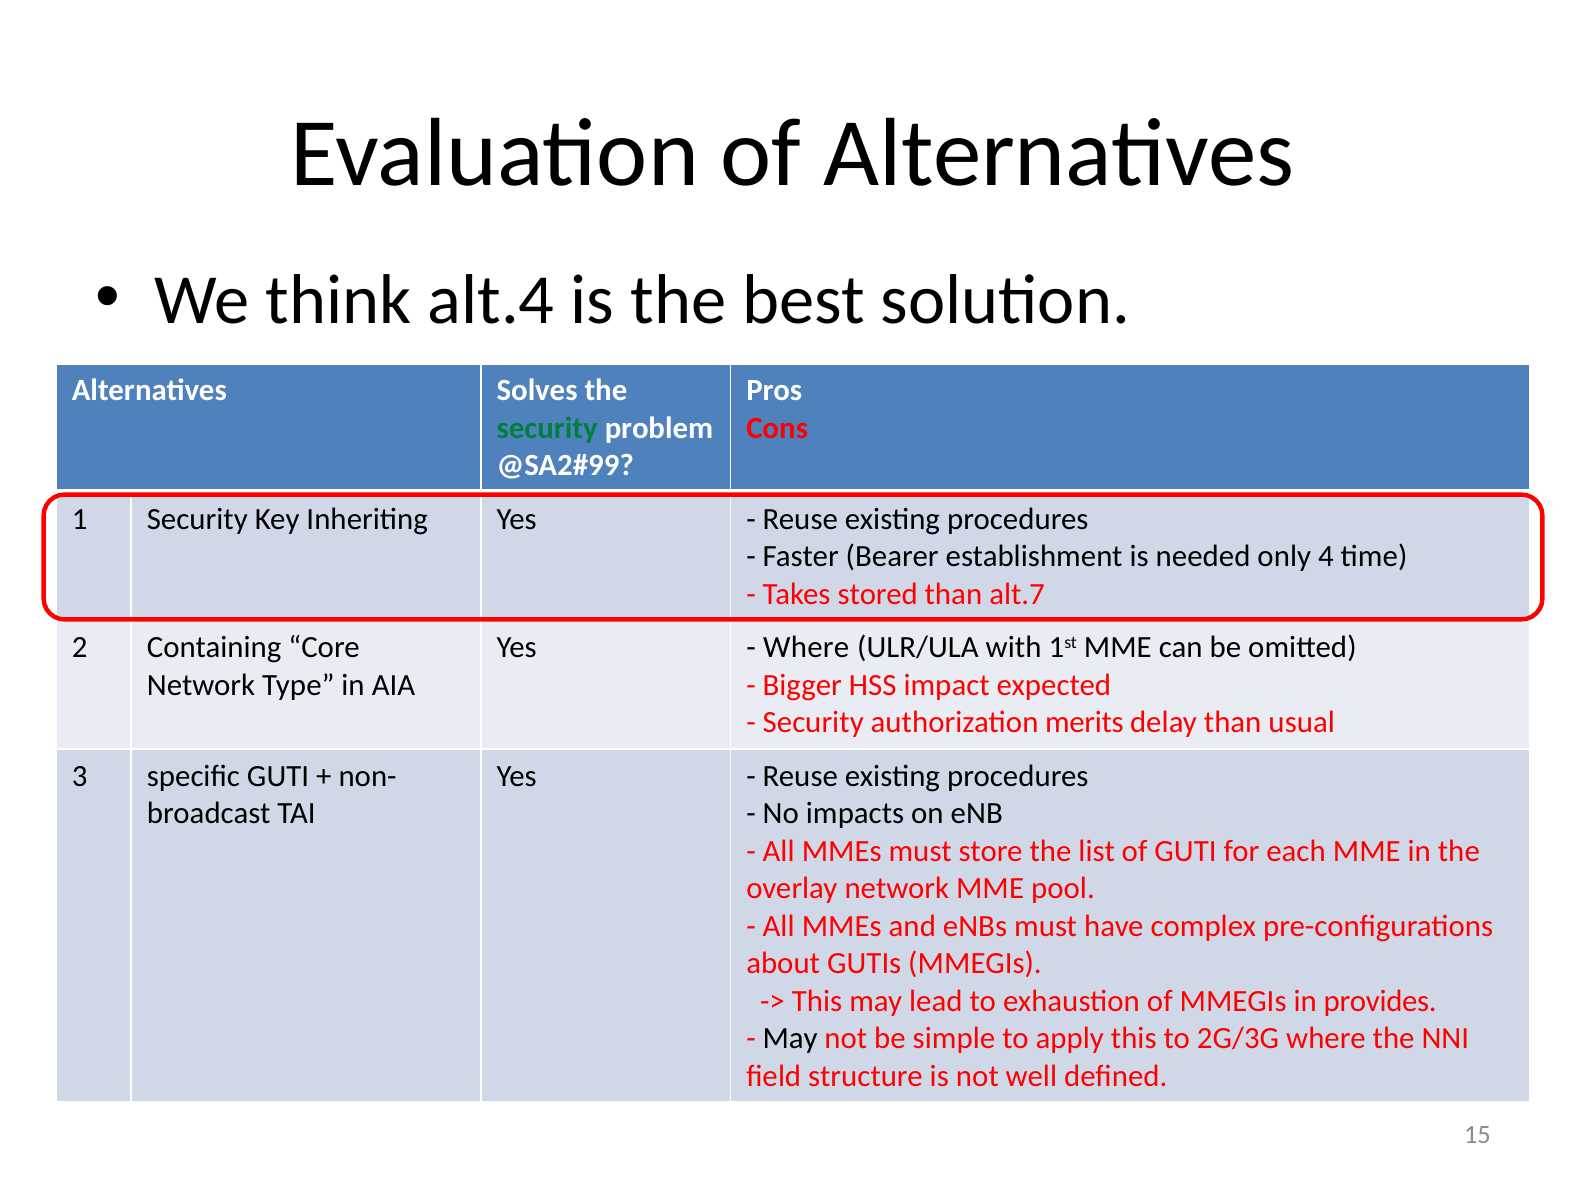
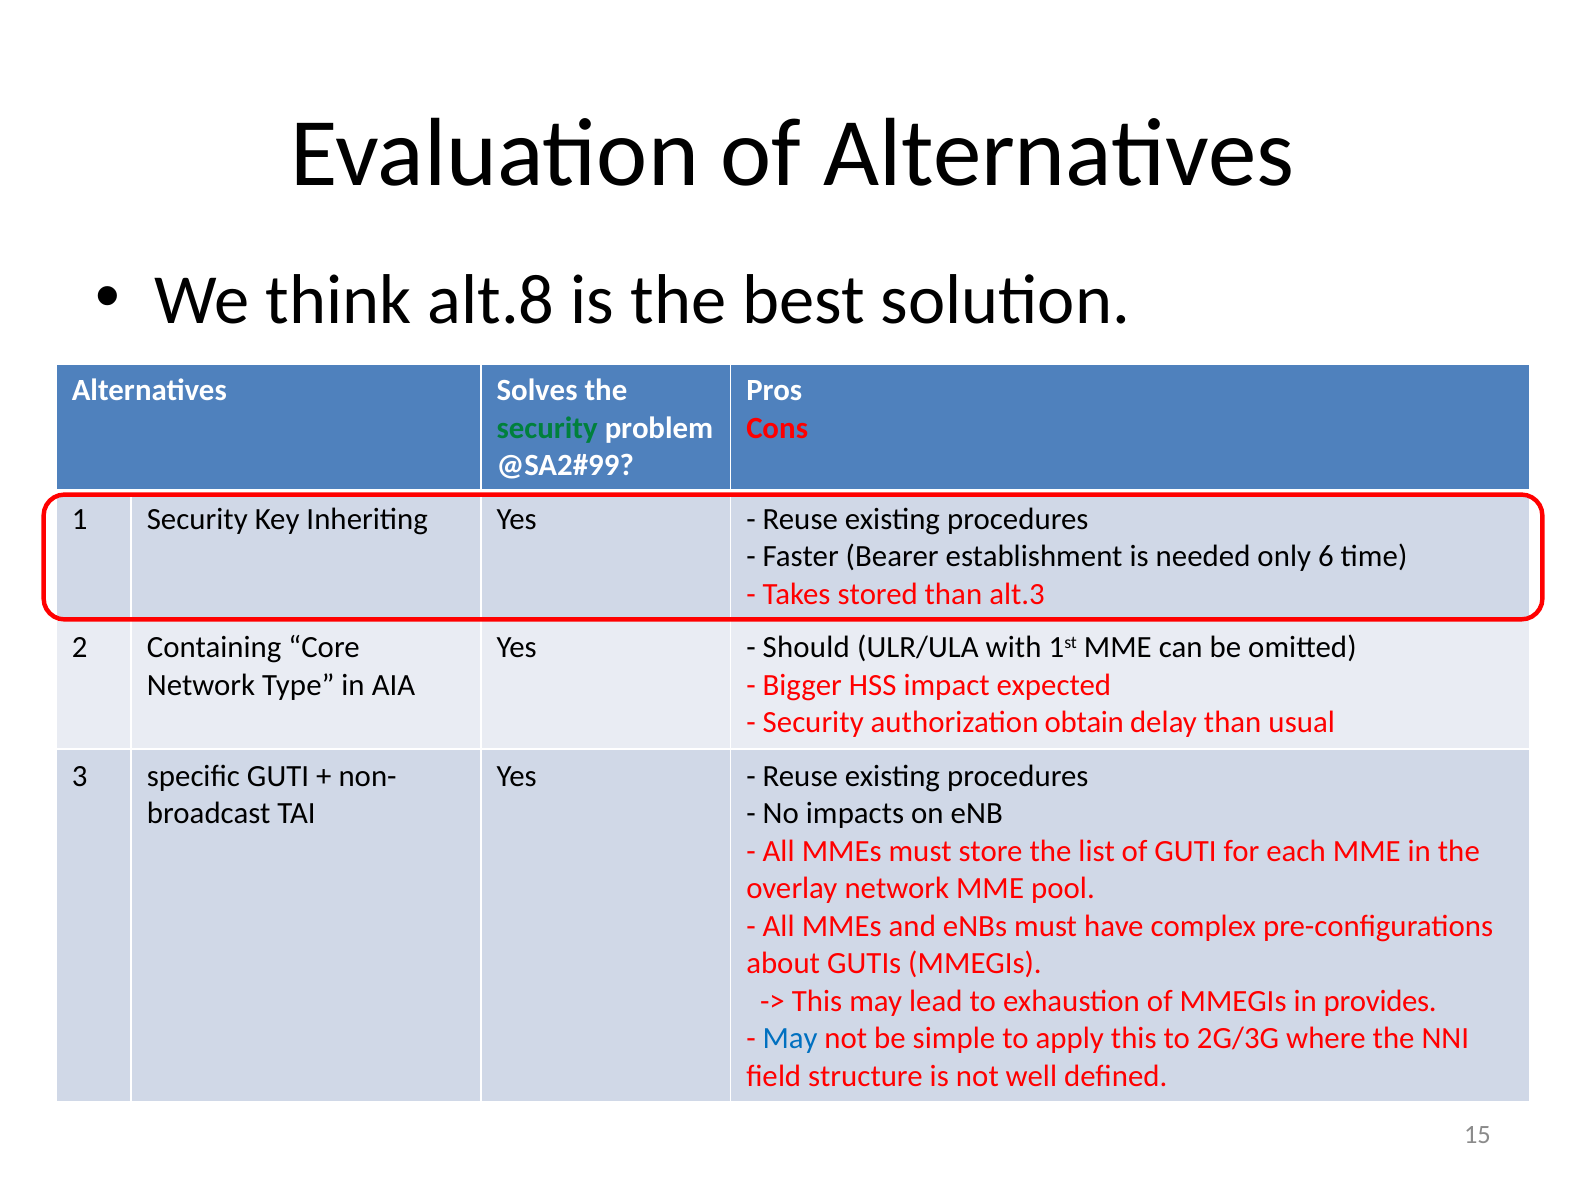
alt.4: alt.4 -> alt.8 (491, 300)
4: 4 -> 6 (1326, 557)
alt.7: alt.7 -> alt.3 (1017, 594)
Where: Where -> Should (806, 648)
merits: merits -> obtain (1084, 723)
May colour: black -> blue (790, 1039)
